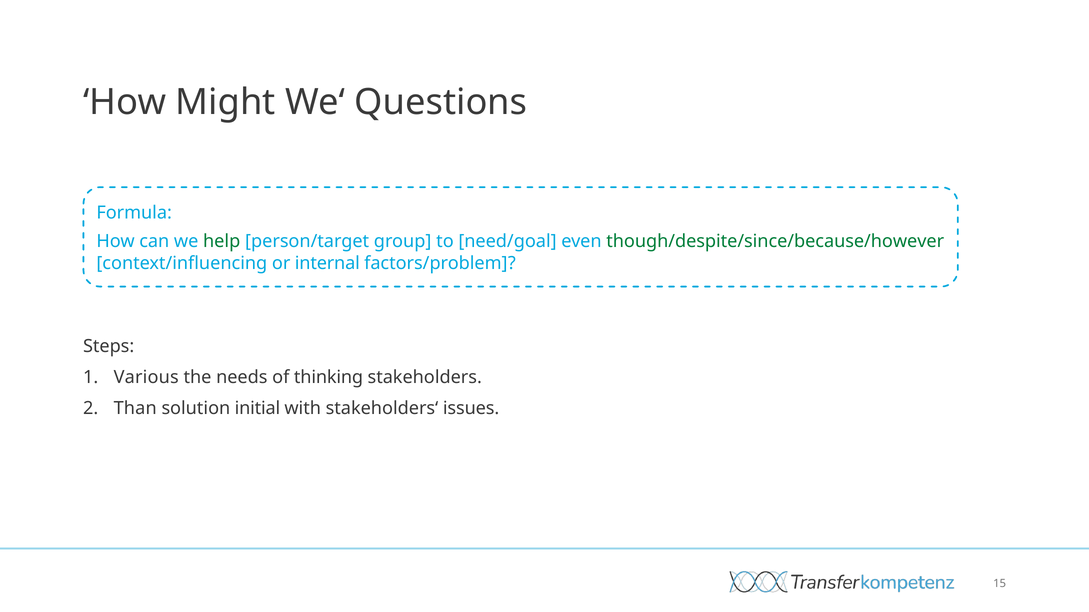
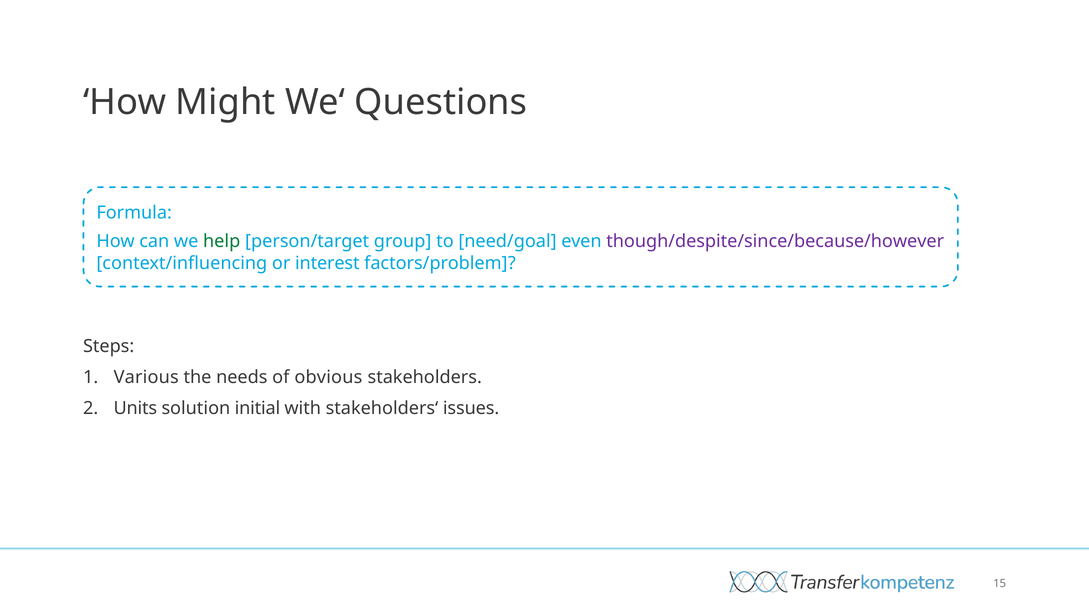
though/despite/since/because/however colour: green -> purple (775, 242)
internal: internal -> interest (327, 264)
thinking: thinking -> obvious (328, 378)
Than: Than -> Units (135, 409)
